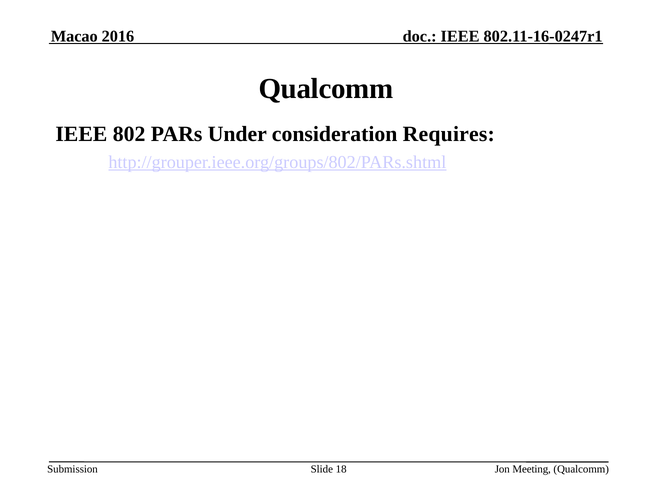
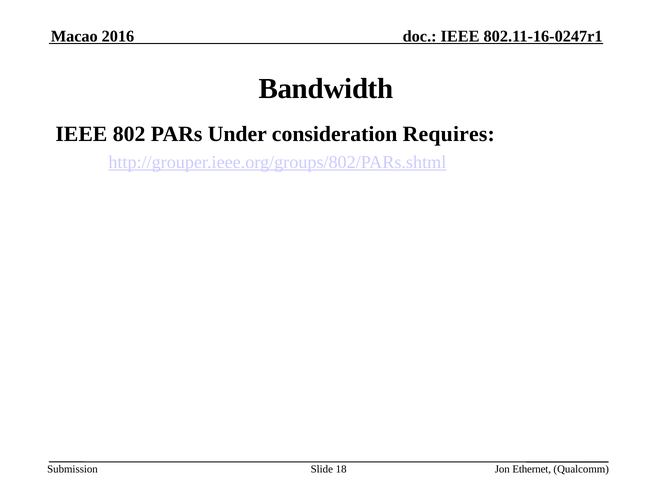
Qualcomm: Qualcomm -> Bandwidth (326, 89)
Meeting: Meeting -> Ethernet (532, 469)
